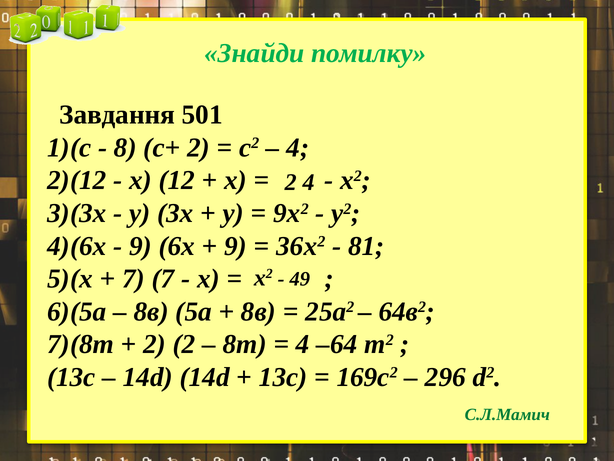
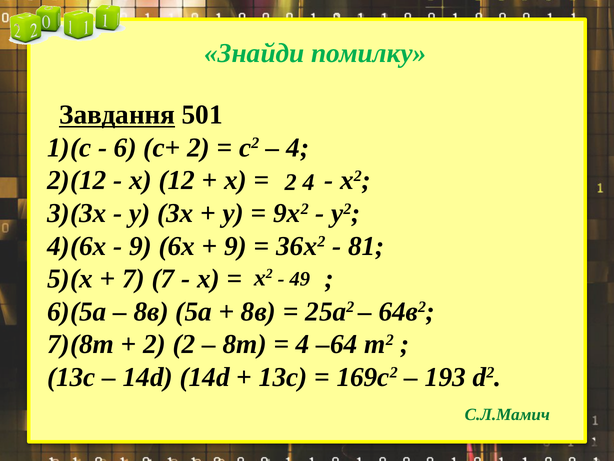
Завдання underline: none -> present (117, 115)
8: 8 -> 6 (125, 147)
296: 296 -> 193 (445, 377)
